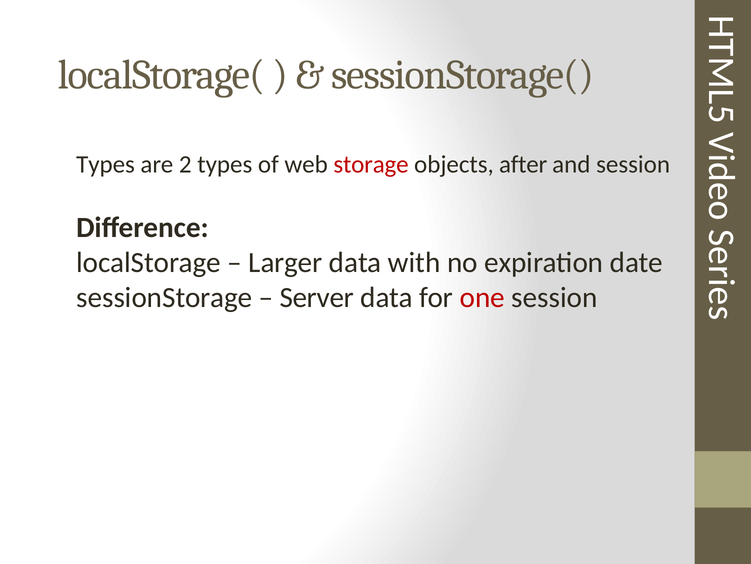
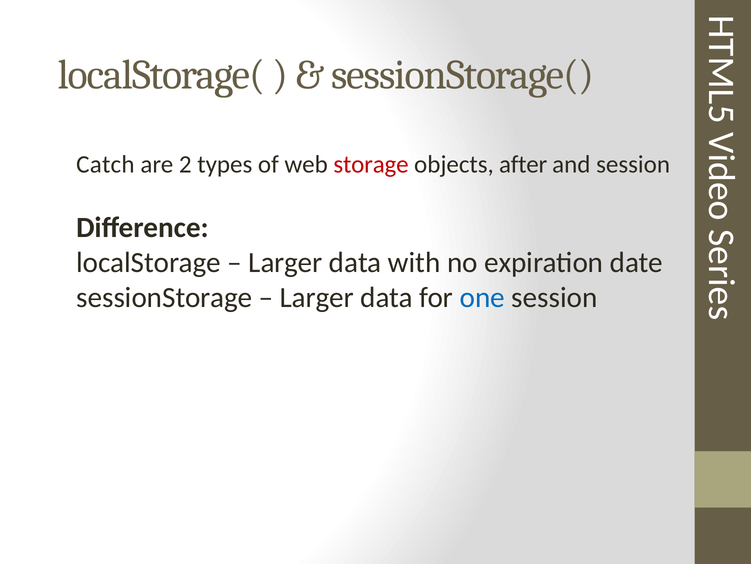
Types: Types -> Catch (105, 164)
Server: Server -> Larger (317, 297)
one colour: red -> blue (482, 297)
